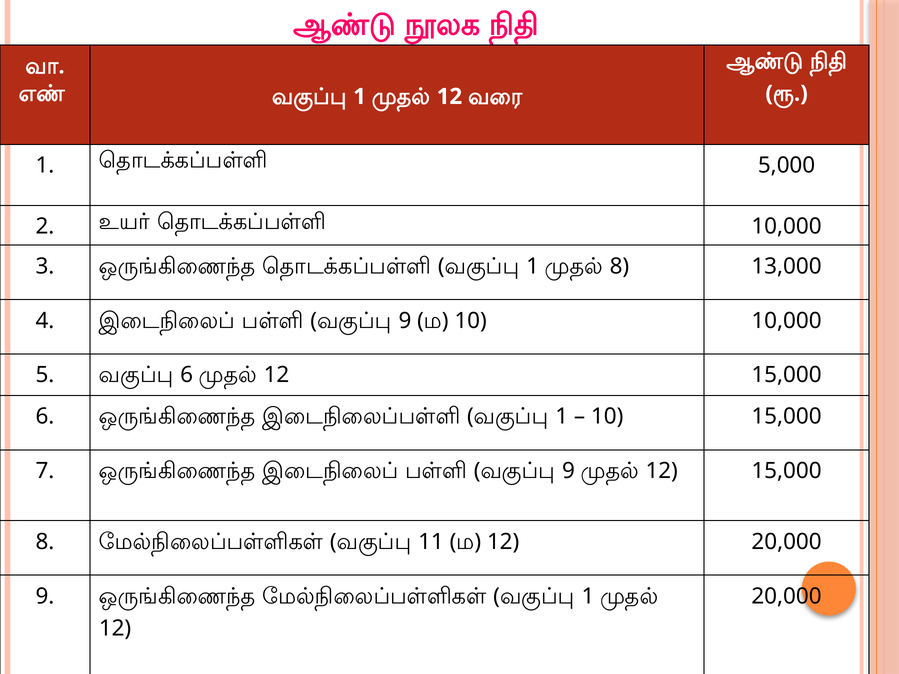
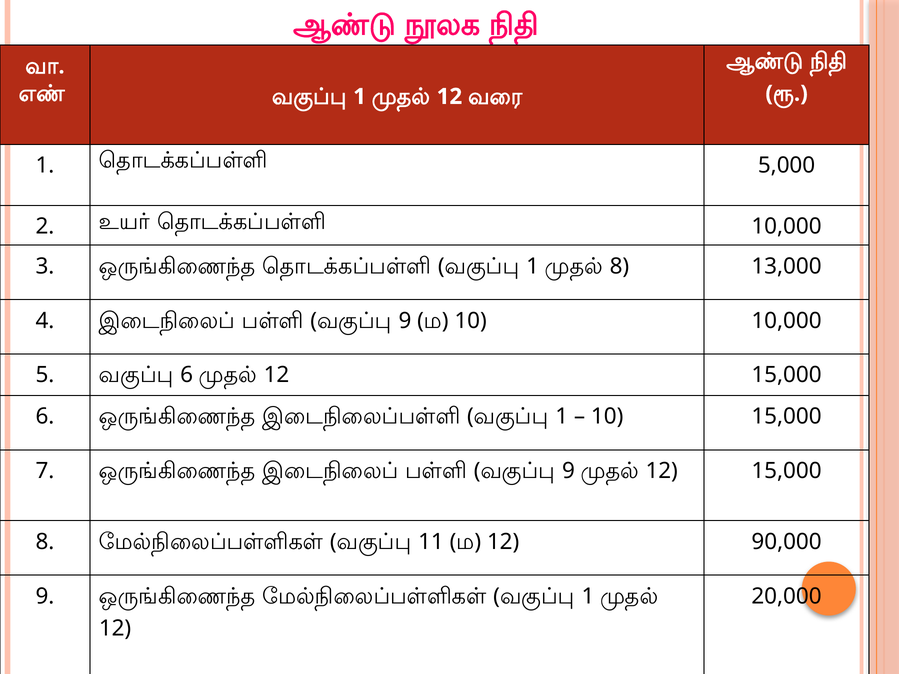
20,000: 20,000 -> 90,000 (787, 542)
